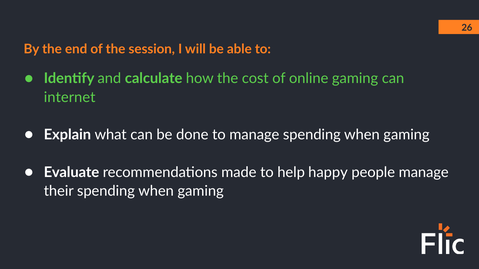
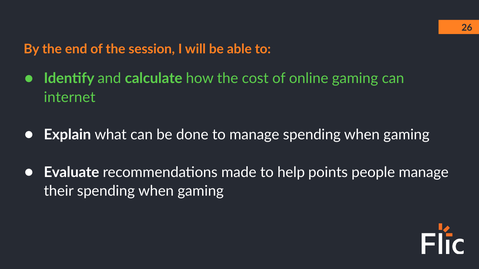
happy: happy -> points (328, 172)
